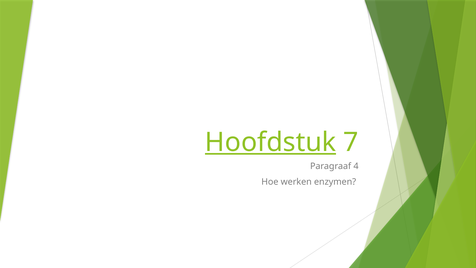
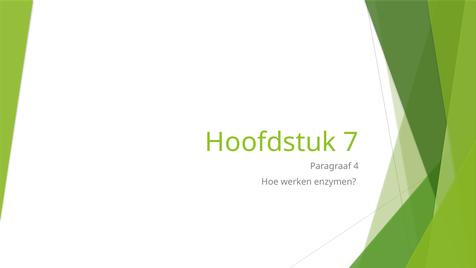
Hoofdstuk underline: present -> none (271, 142)
